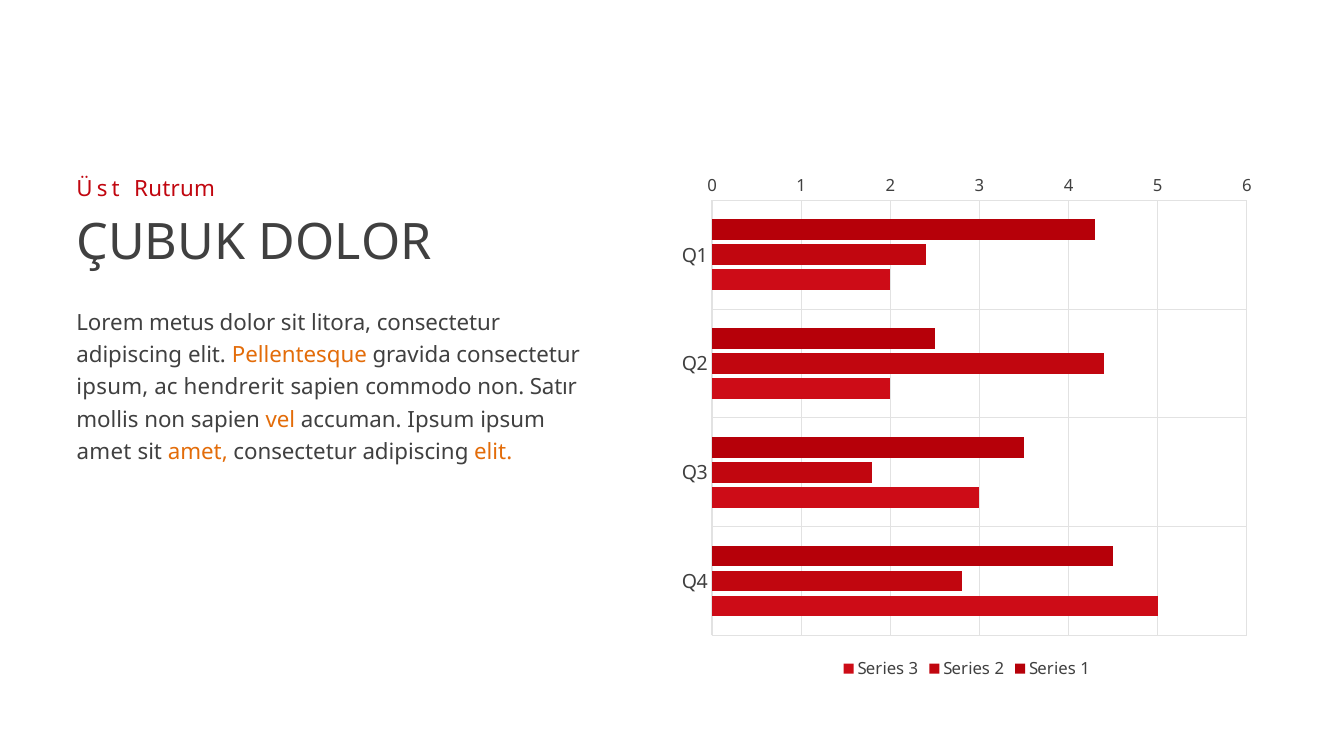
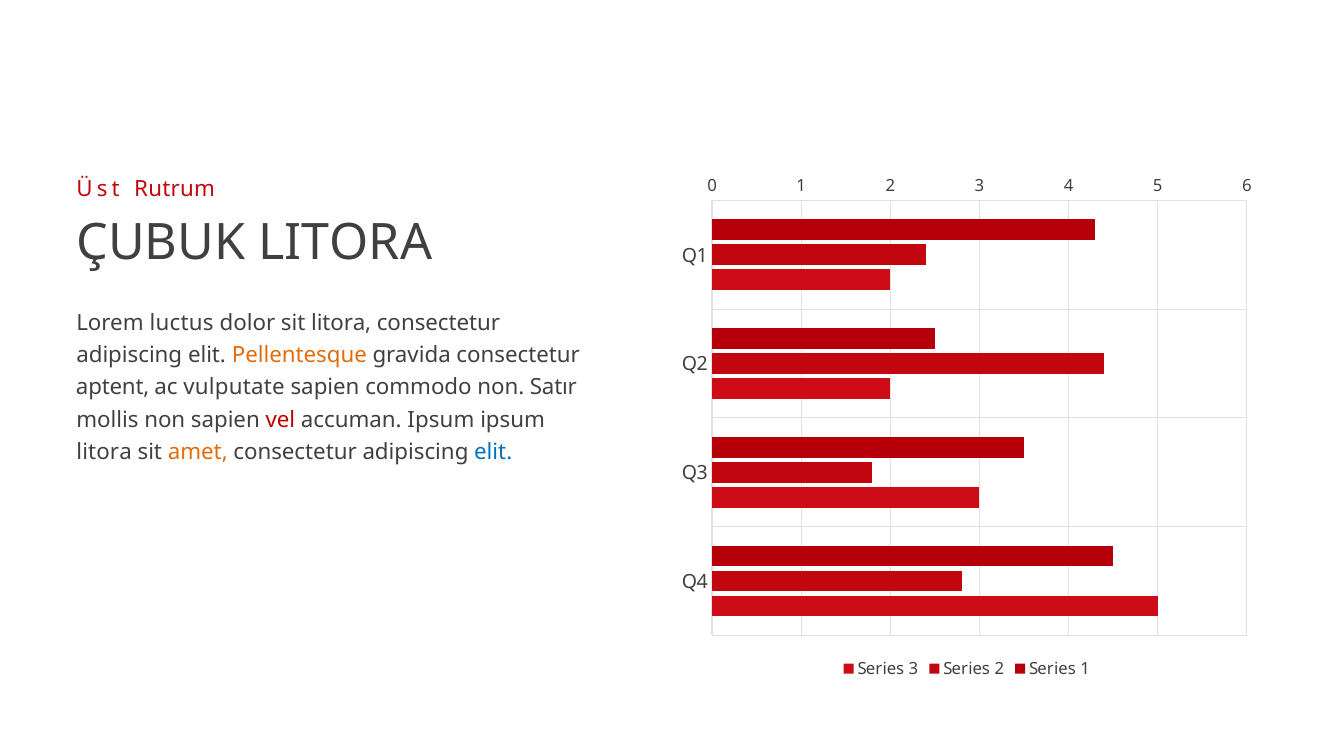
ÇUBUK DOLOR: DOLOR -> LITORA (345, 243)
metus: metus -> luctus (182, 323)
ipsum: ipsum -> aptent (113, 387)
hendrerit: hendrerit -> vulputate (234, 387)
vel colour: orange -> red (280, 420)
amet: amet -> litora (104, 452)
elit colour: orange -> blue (493, 452)
